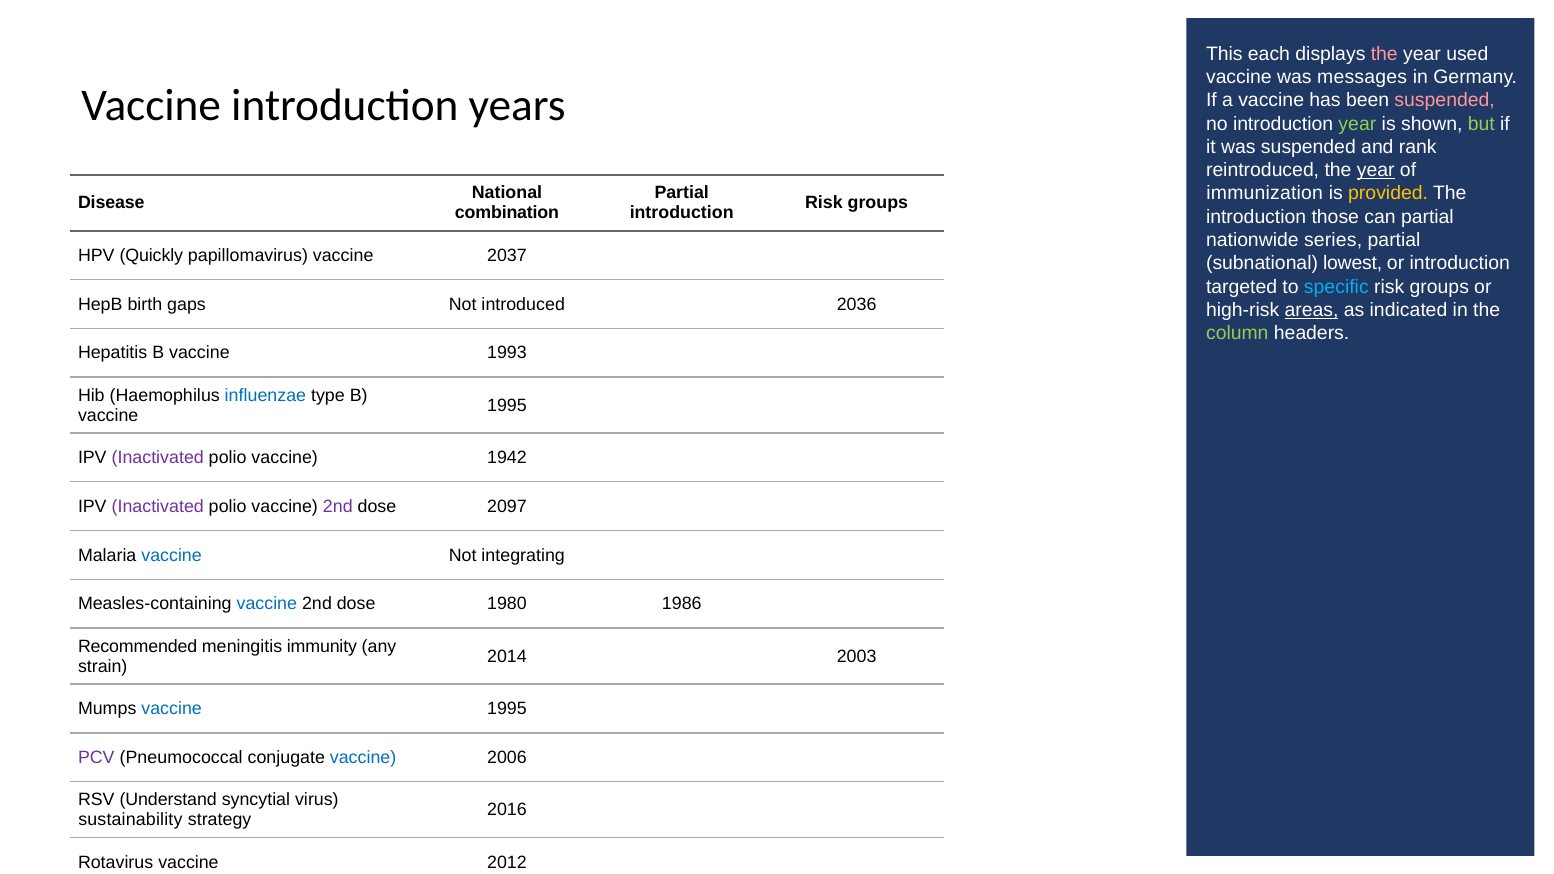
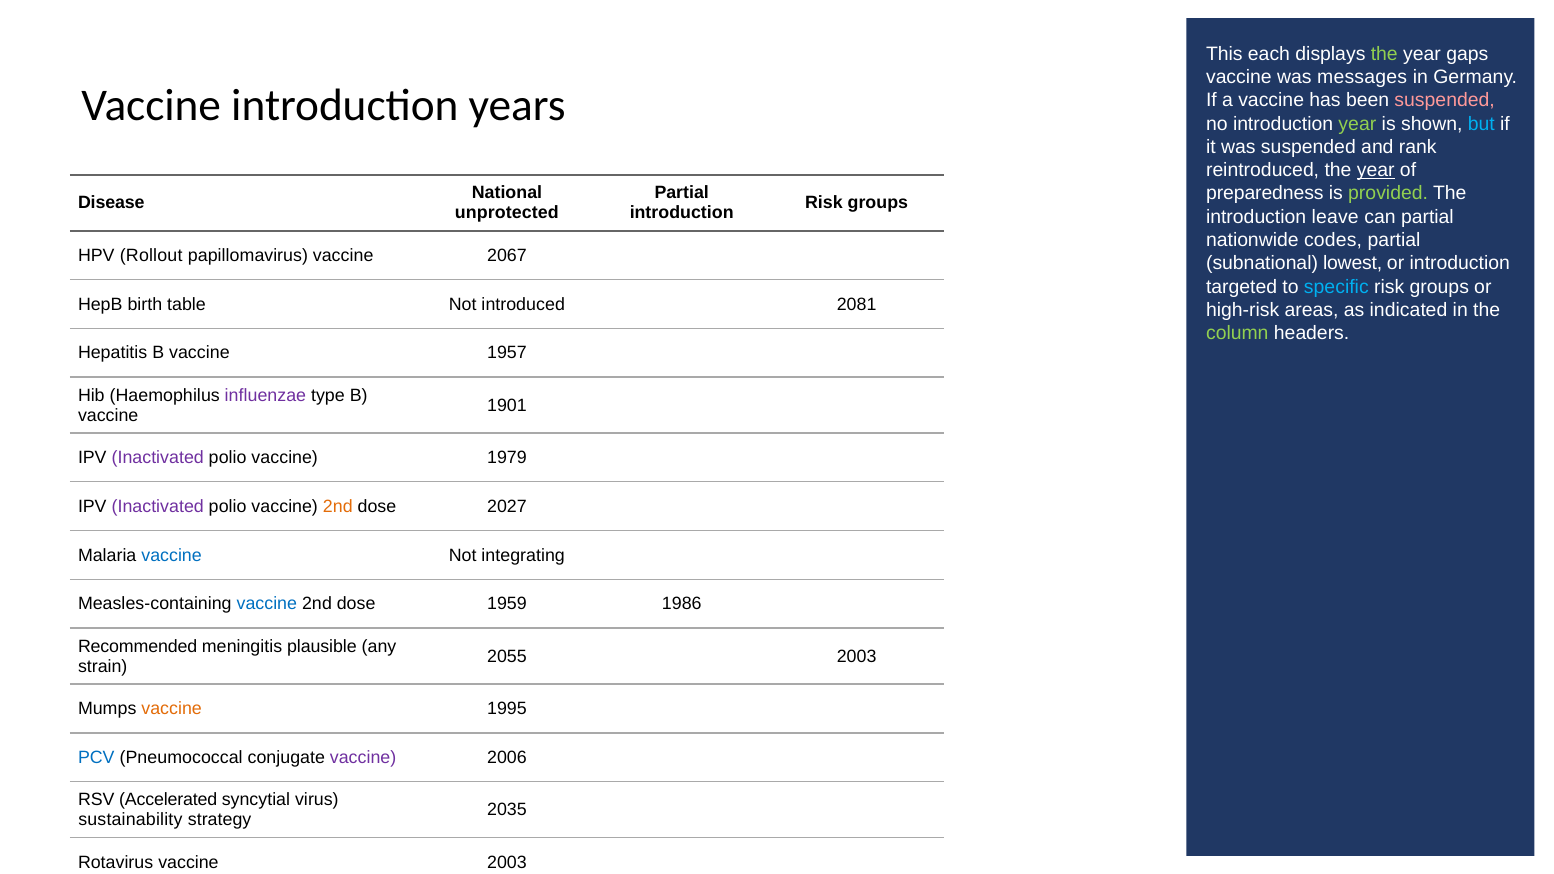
the colour: pink -> light green (1384, 54)
used: used -> gaps (1467, 54)
but colour: light green -> light blue (1481, 124)
immunization: immunization -> preparedness (1265, 194)
provided colour: yellow -> light green (1388, 194)
combination: combination -> unprotected (507, 213)
those: those -> leave (1335, 217)
series: series -> codes (1333, 240)
Quickly: Quickly -> Rollout (151, 255)
2037: 2037 -> 2067 (507, 255)
gaps: gaps -> table (187, 304)
2036: 2036 -> 2081 (857, 304)
areas underline: present -> none (1312, 310)
1993: 1993 -> 1957 (507, 353)
influenzae colour: blue -> purple (265, 395)
1995: 1995 -> 1901 (507, 405)
1942: 1942 -> 1979 (507, 458)
2nd colour: purple -> orange (338, 507)
2097: 2097 -> 2027 (507, 507)
1980: 1980 -> 1959 (507, 604)
immunity: immunity -> plausible (322, 647)
2014: 2014 -> 2055 (507, 656)
vaccine colour: blue -> orange (172, 709)
PCV colour: purple -> blue (96, 758)
vaccine colour: blue -> purple (363, 758)
Understand: Understand -> Accelerated (168, 800)
2016: 2016 -> 2035 (507, 810)
vaccine 2012: 2012 -> 2003 (507, 862)
